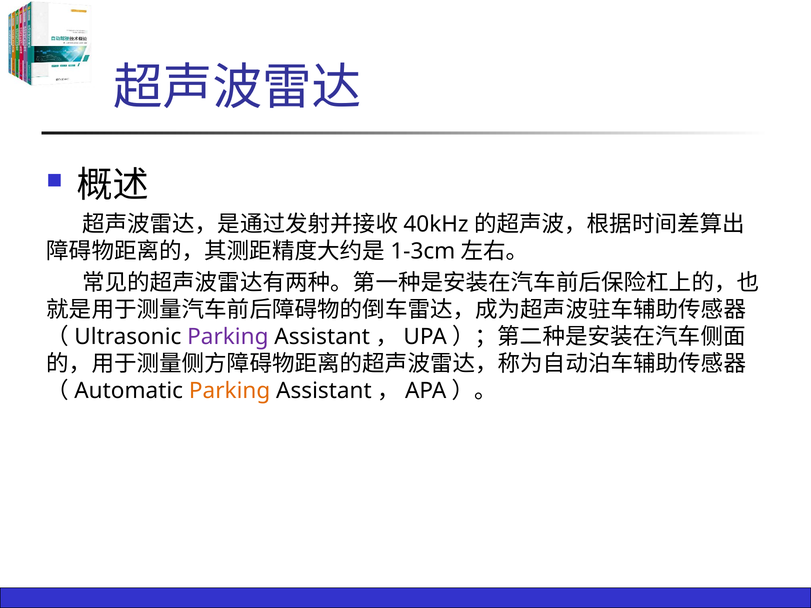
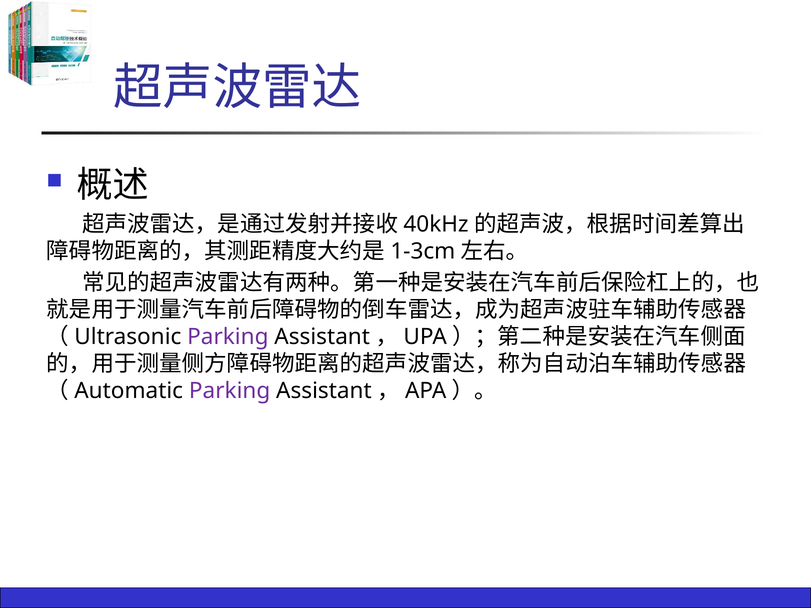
Parking colour: orange -> purple (230, 391)
